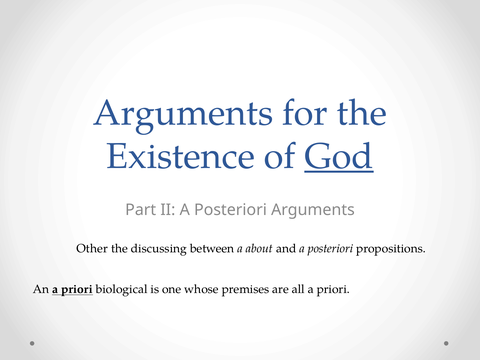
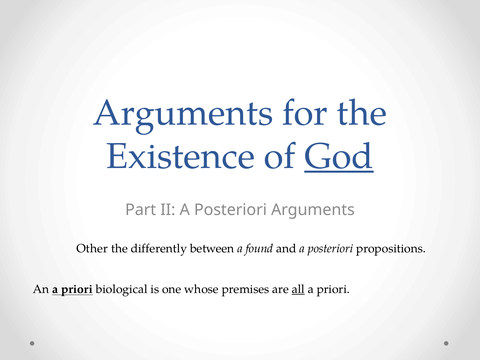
discussing: discussing -> differently (159, 248)
about: about -> found (259, 248)
all underline: none -> present (298, 289)
